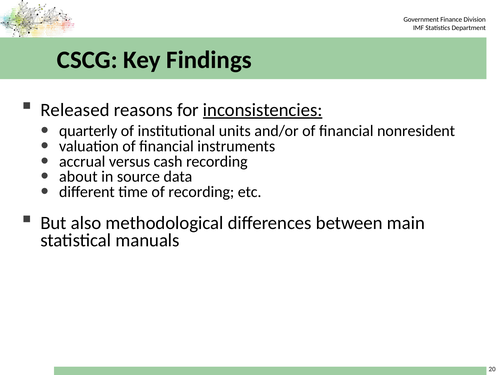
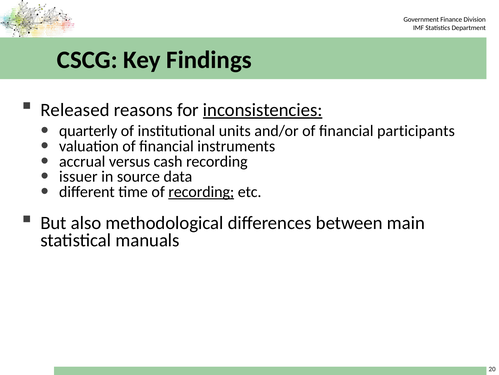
nonresident: nonresident -> participants (416, 131)
about: about -> issuer (78, 176)
recording underline: none -> present (201, 192)
